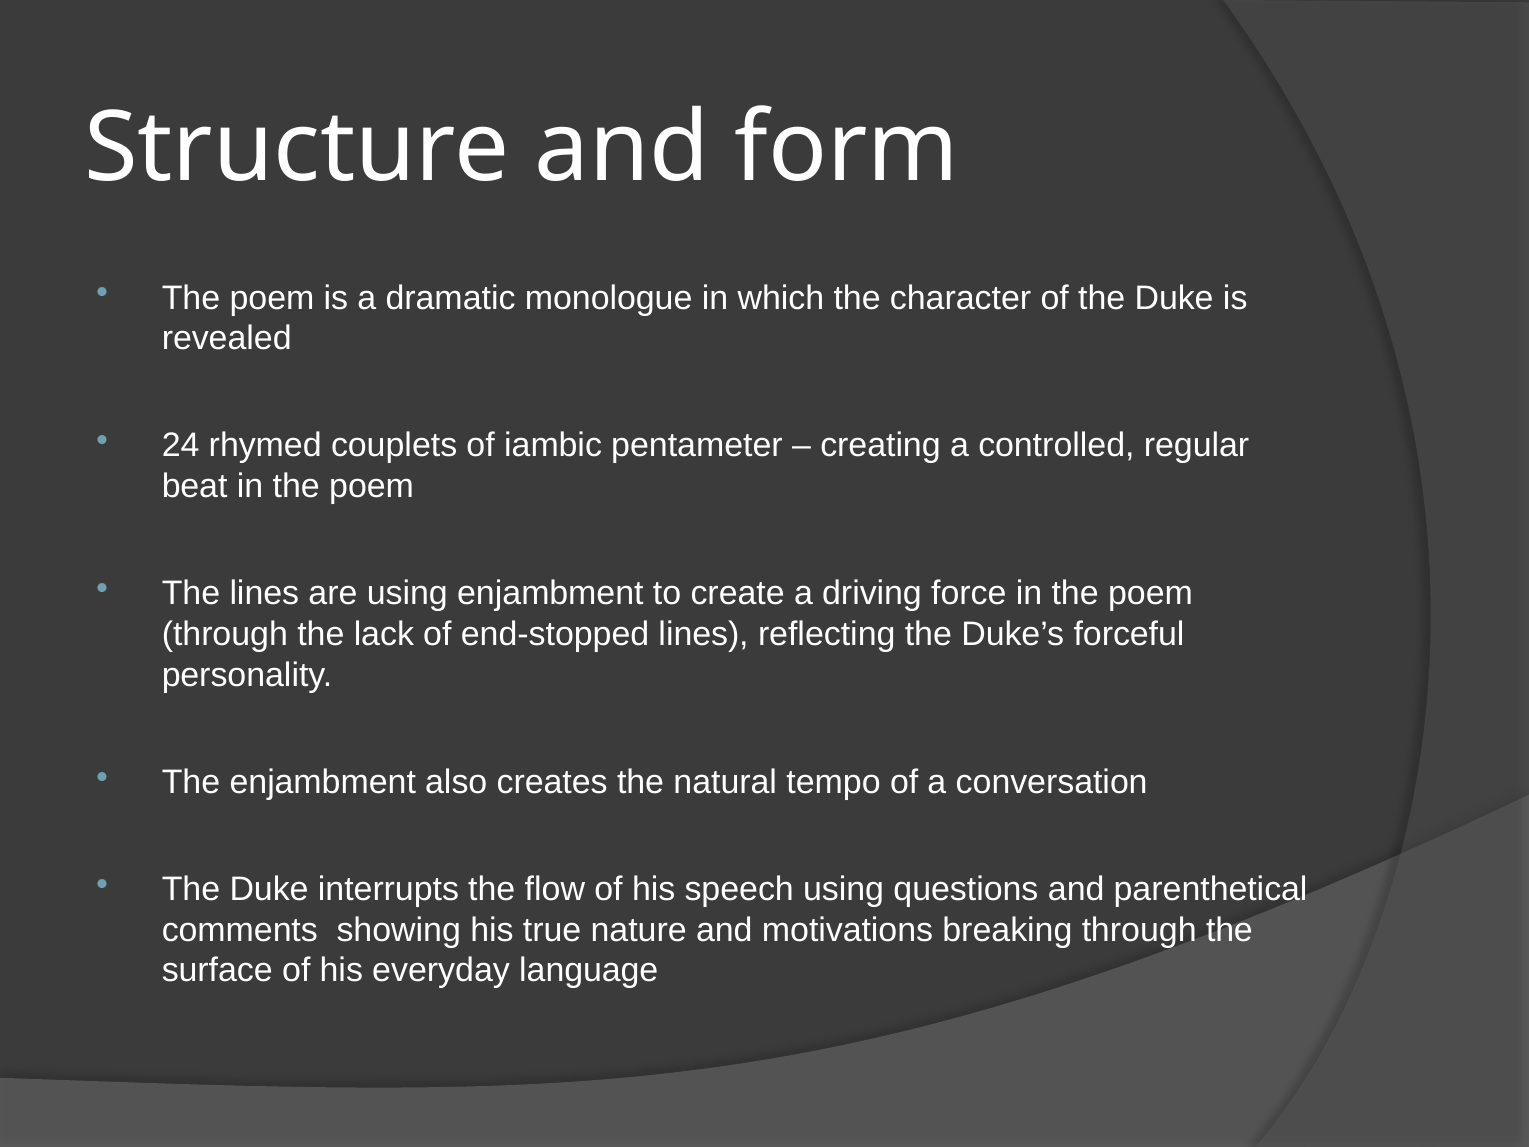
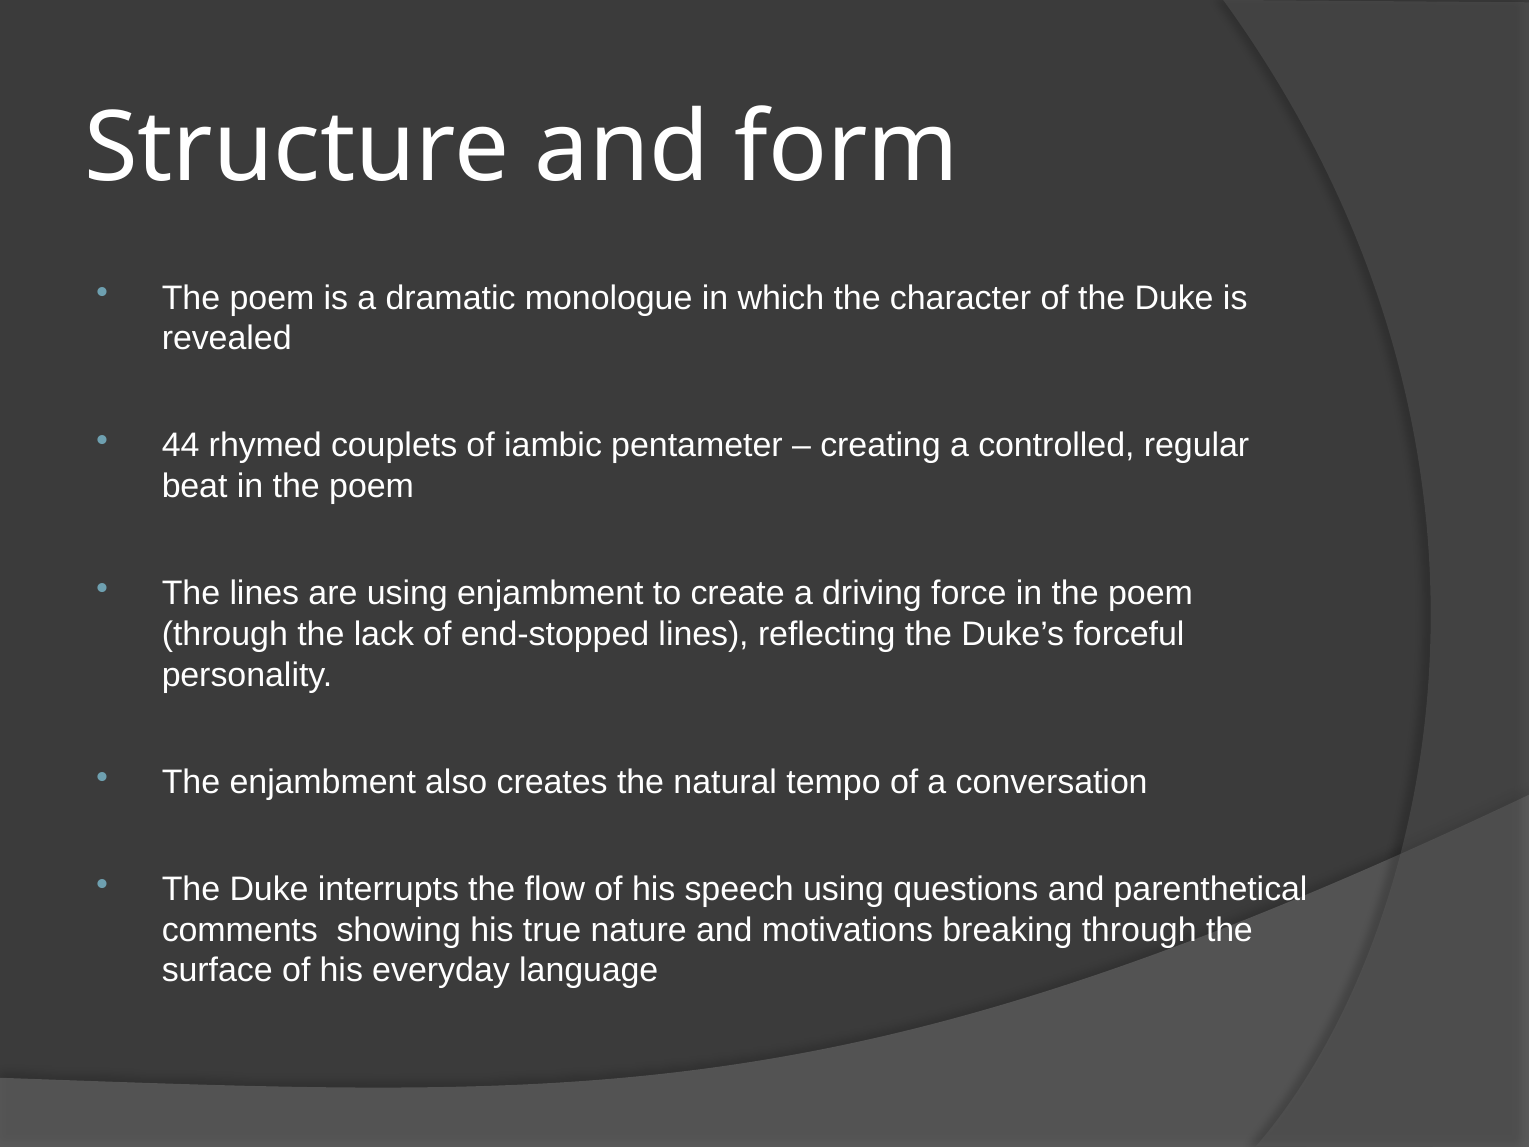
24: 24 -> 44 (181, 446)
